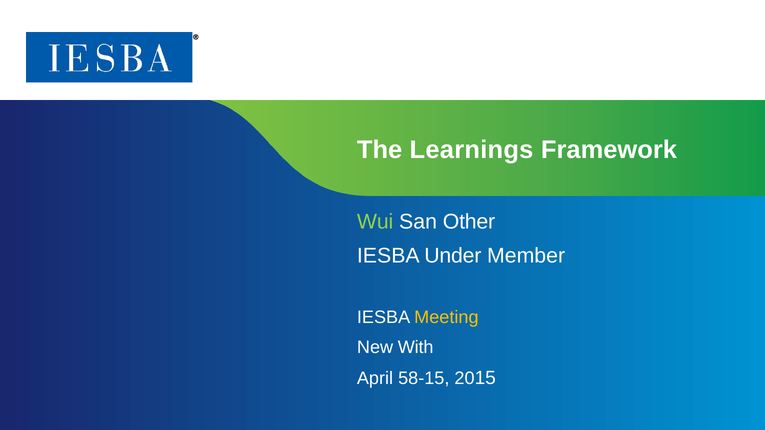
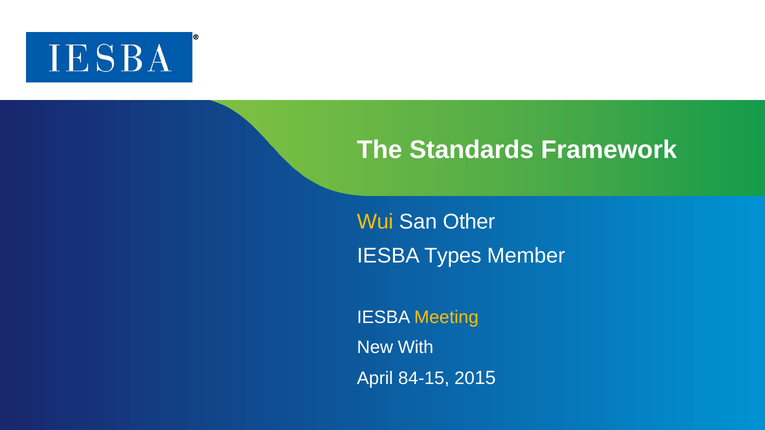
Learnings: Learnings -> Standards (472, 150)
Wui colour: light green -> yellow (375, 222)
Under: Under -> Types (453, 256)
58-15: 58-15 -> 84-15 (424, 378)
